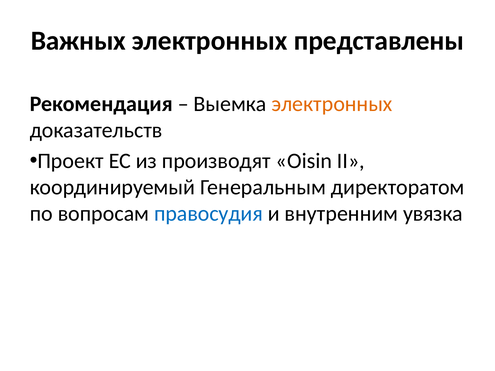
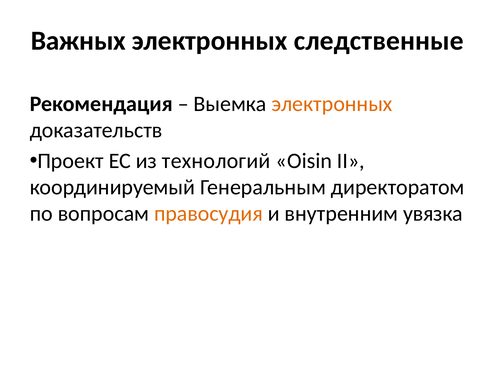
представлены: представлены -> следственные (379, 41)
производят: производят -> технологий (216, 161)
правосудия colour: blue -> orange (208, 214)
